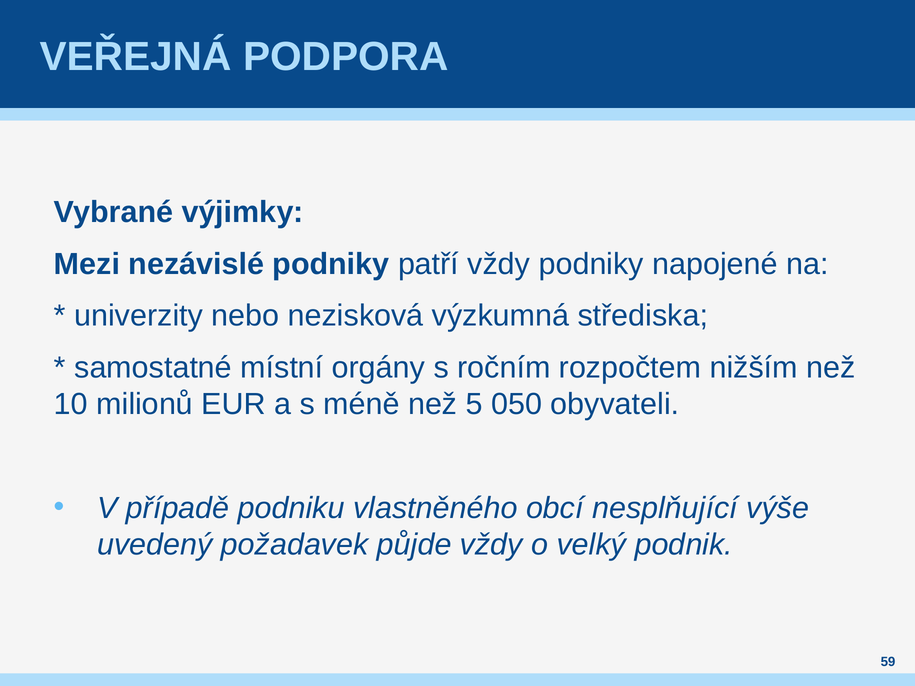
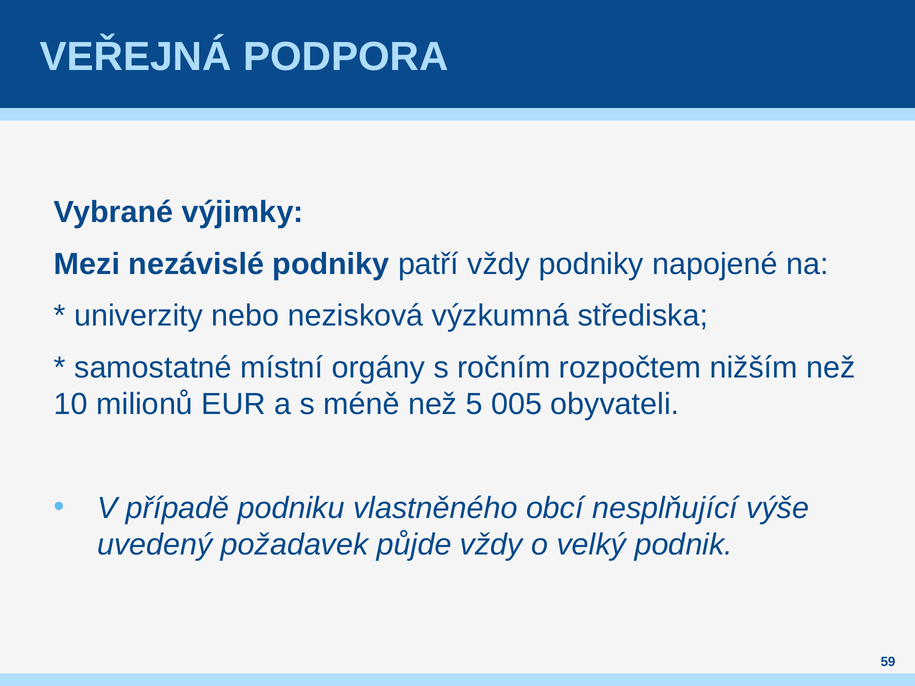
050: 050 -> 005 (517, 404)
